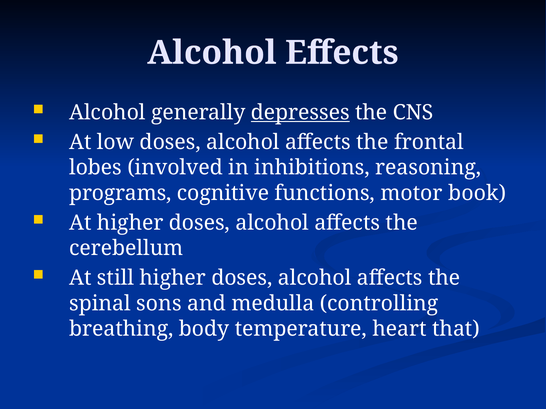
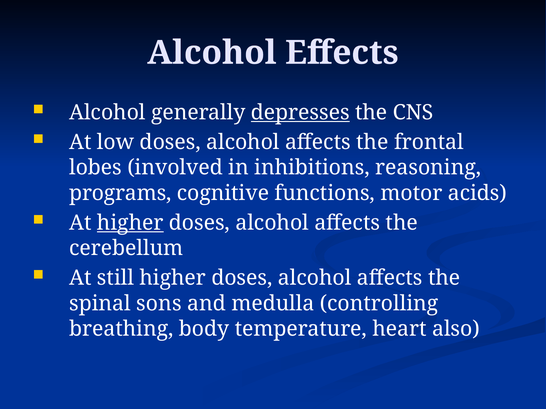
book: book -> acids (477, 193)
higher underline: none -> present (130, 223)
that: that -> also (456, 329)
